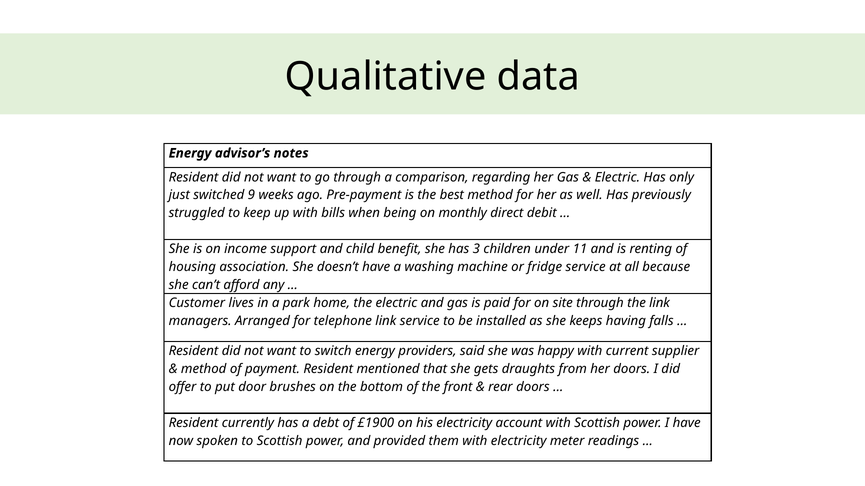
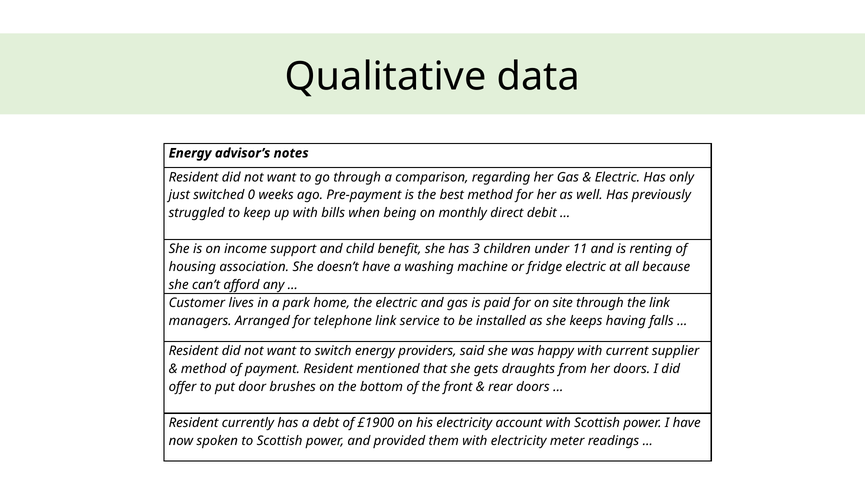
9: 9 -> 0 (251, 195)
fridge service: service -> electric (586, 267)
